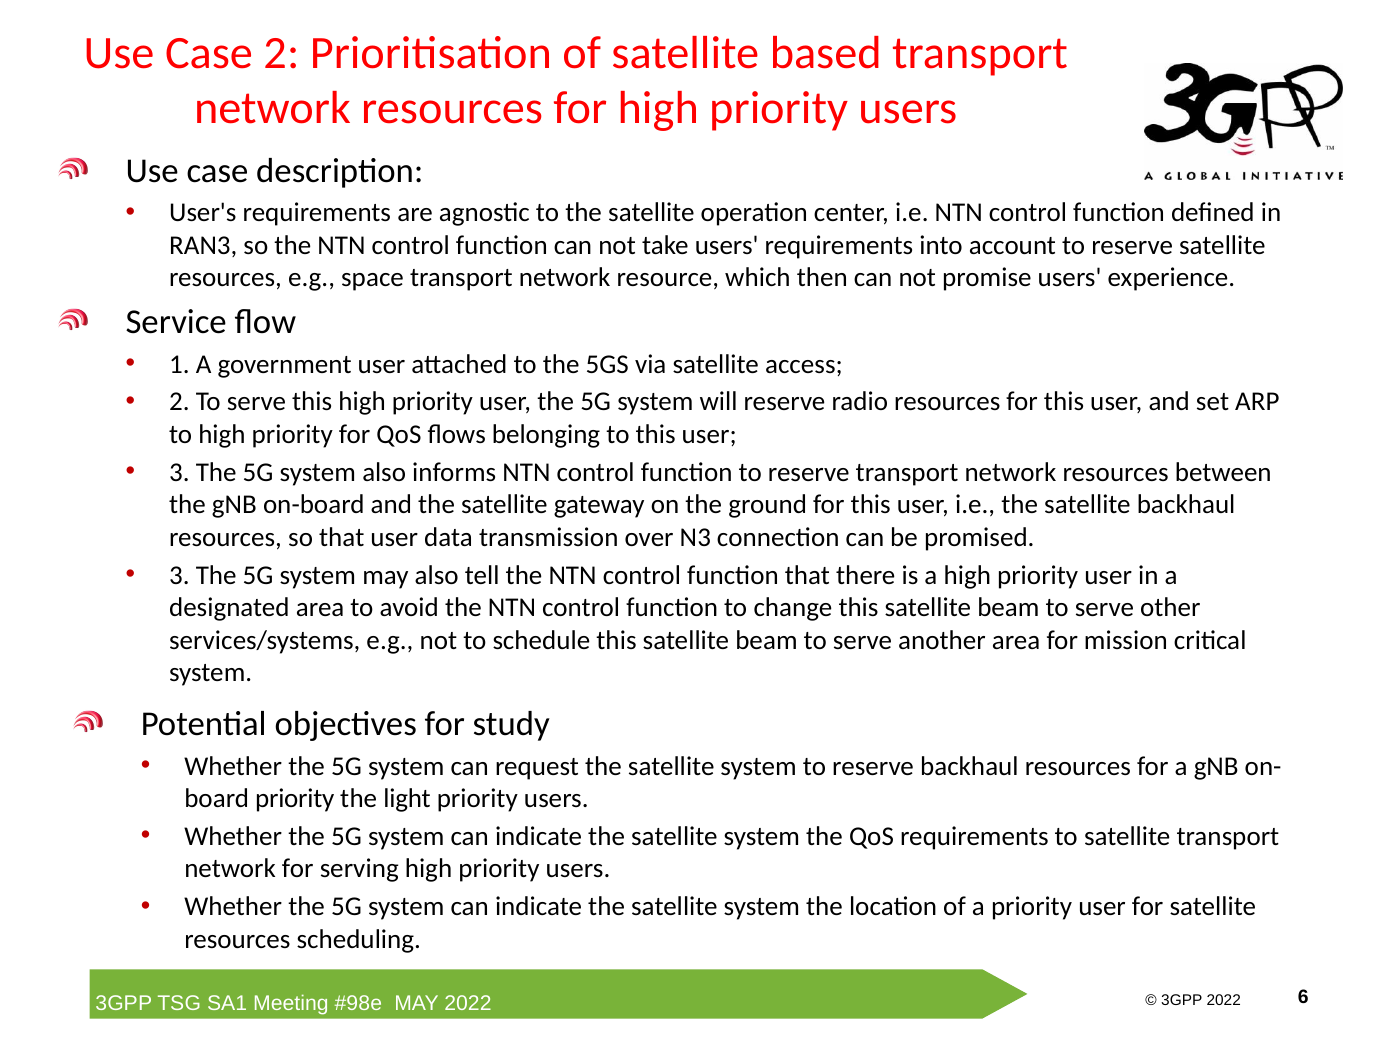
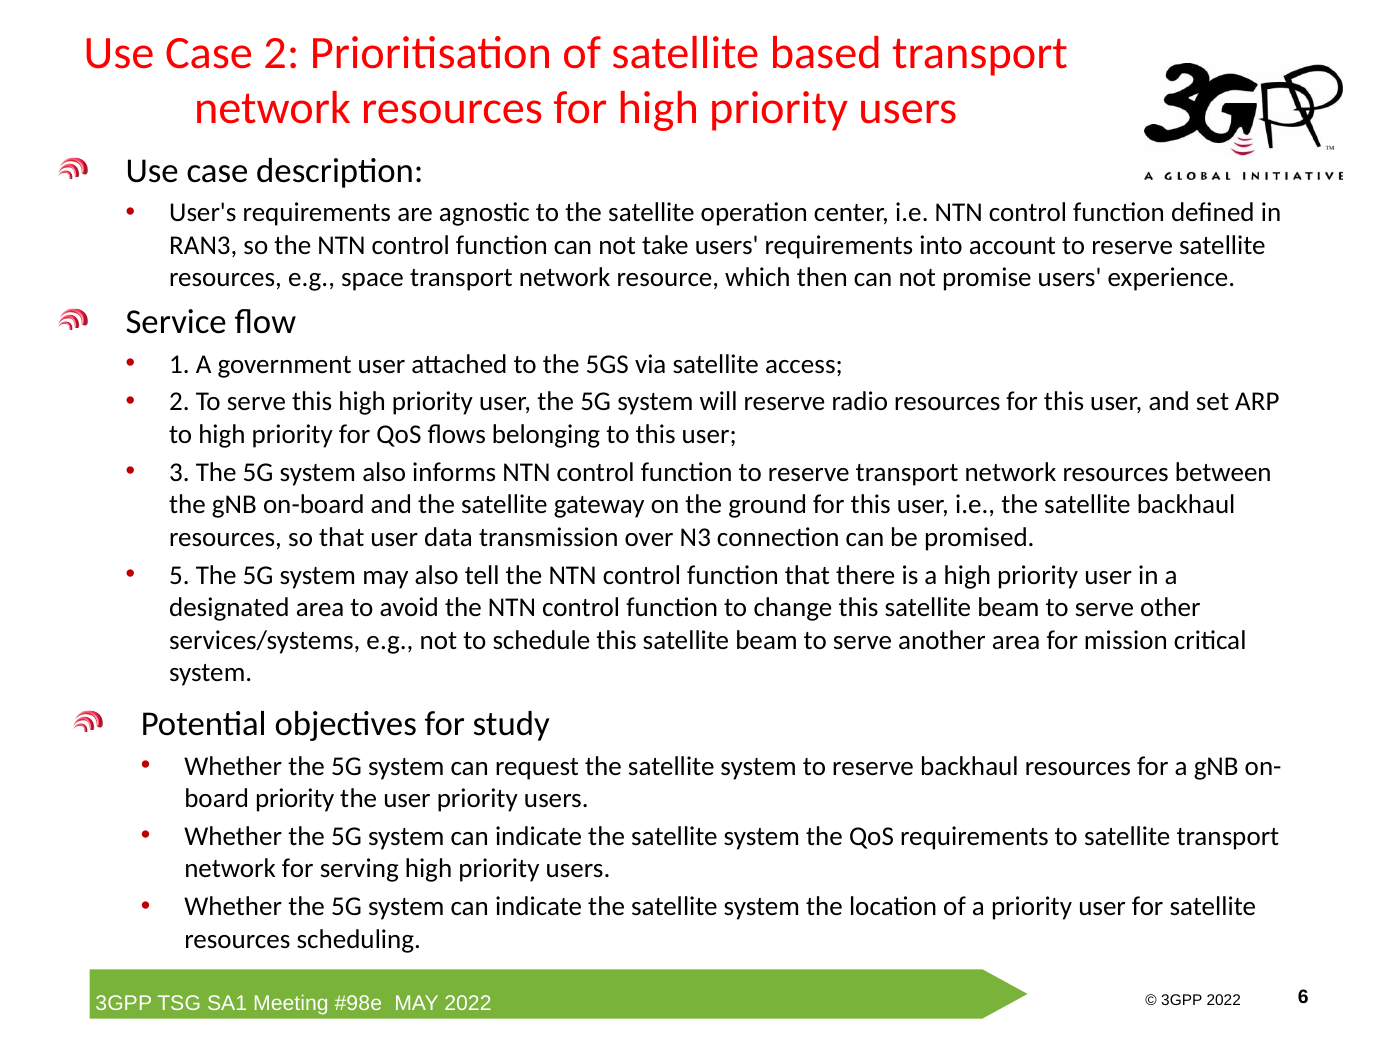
3: 3 -> 5 (179, 575)
the light: light -> user (407, 798)
